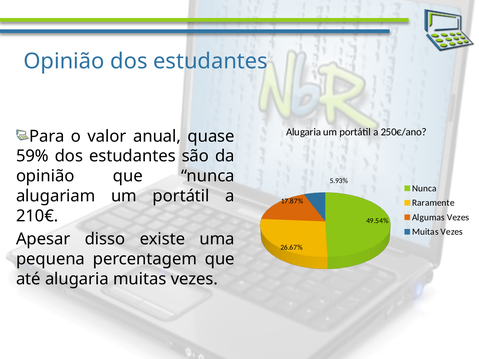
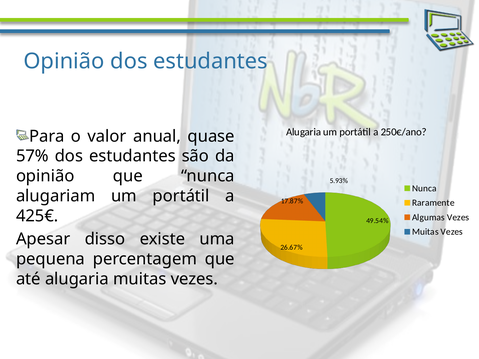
59%: 59% -> 57% (32, 156)
210€: 210€ -> 425€ (37, 216)
